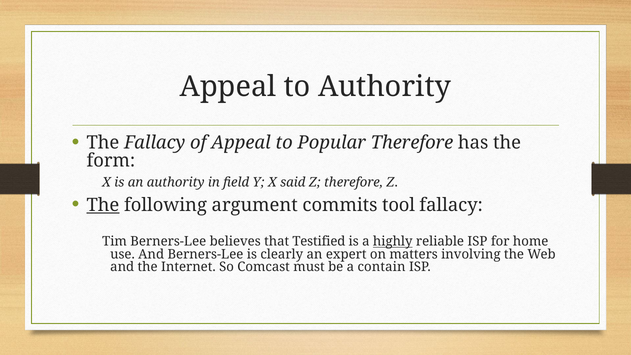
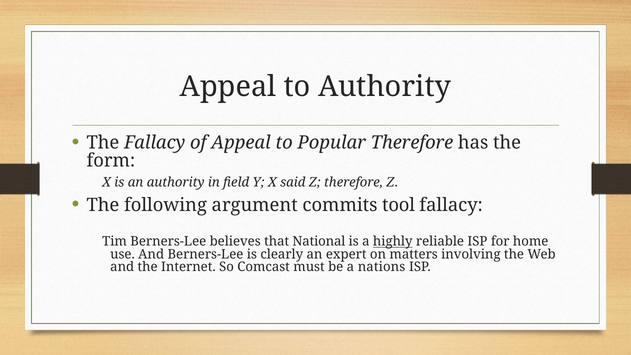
The underline: present -> none (103, 205)
Testified: Testified -> National (319, 242)
contain: contain -> nations (382, 267)
